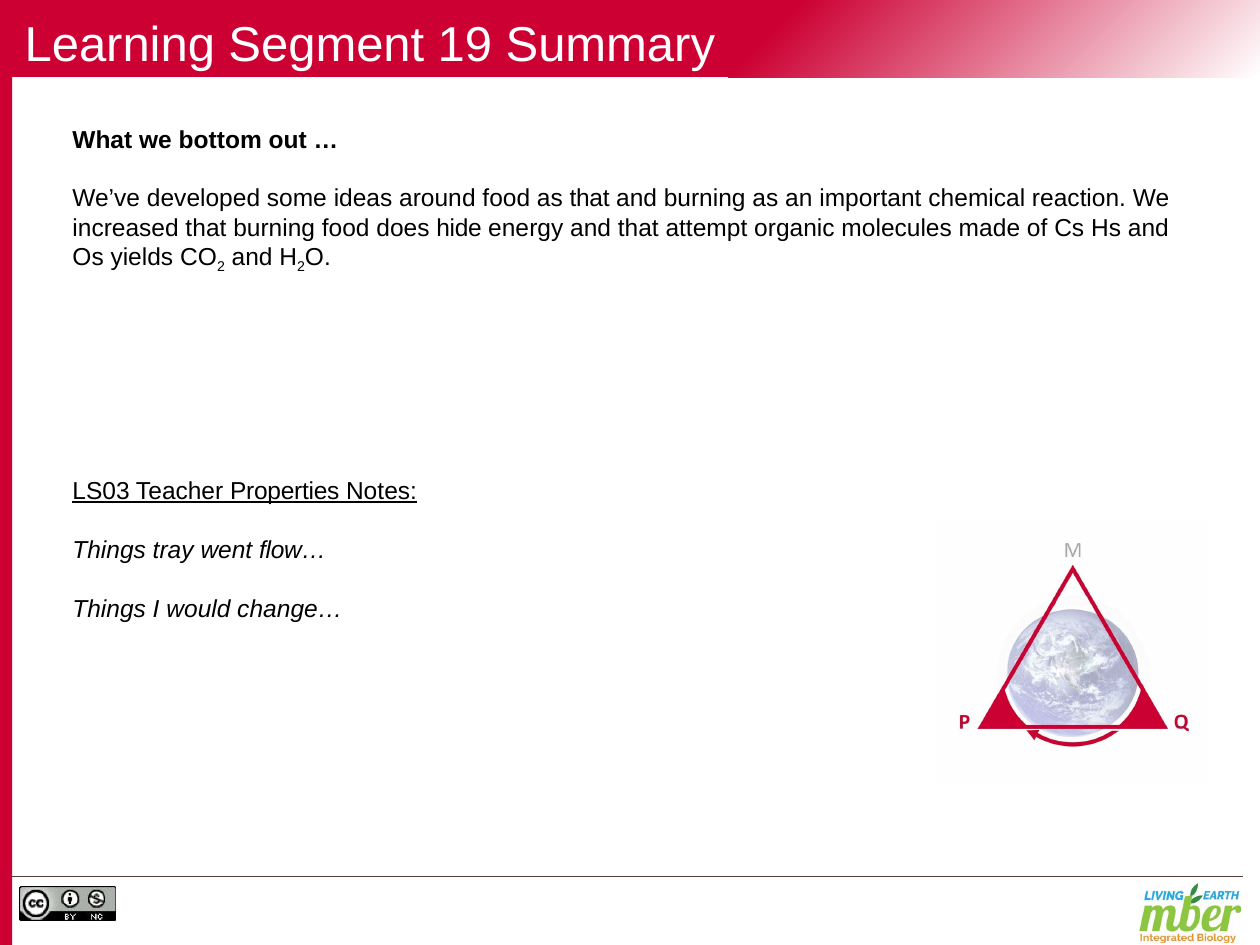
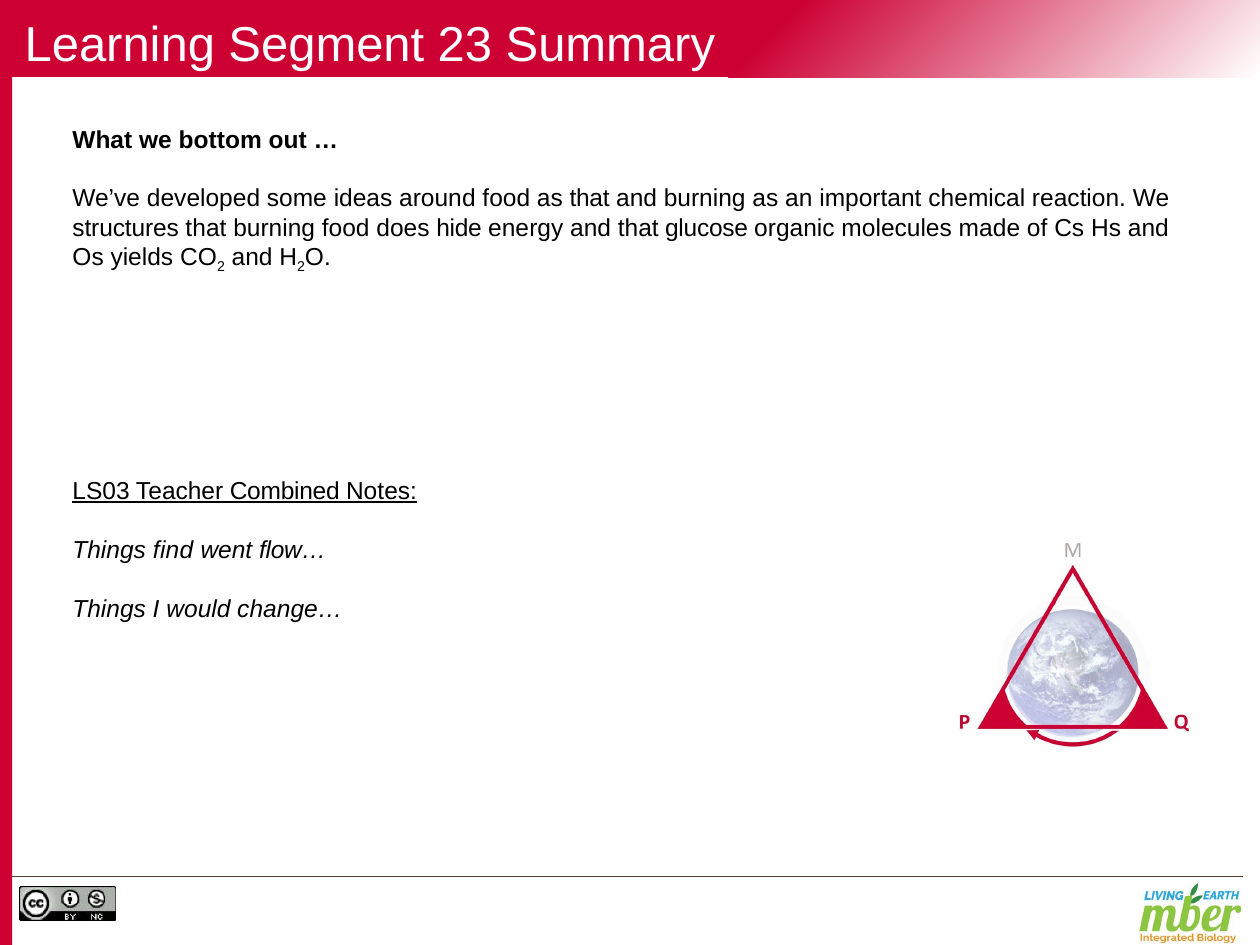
19: 19 -> 23 (465, 45)
increased: increased -> structures (126, 228)
attempt: attempt -> glucose (707, 228)
Properties: Properties -> Combined (285, 491)
tray: tray -> find (173, 550)
